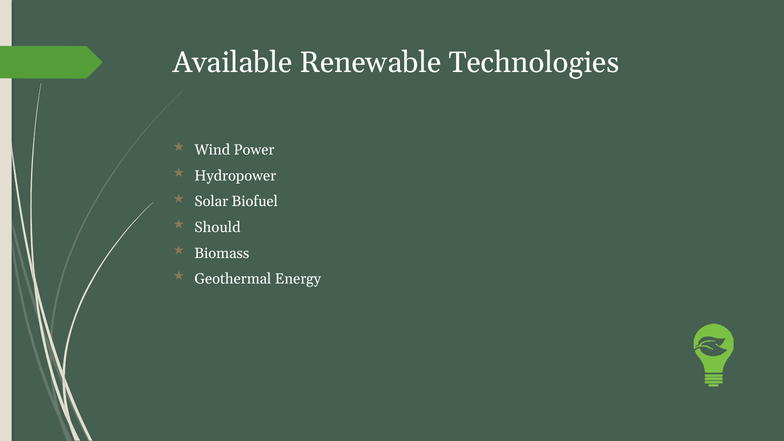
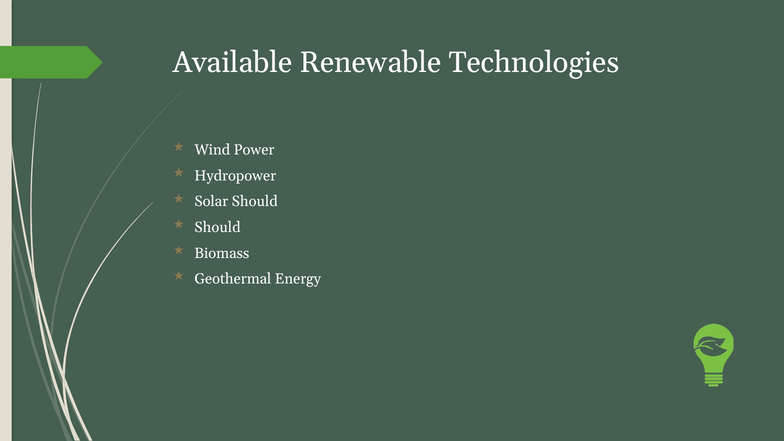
Solar Biofuel: Biofuel -> Should (255, 202)
